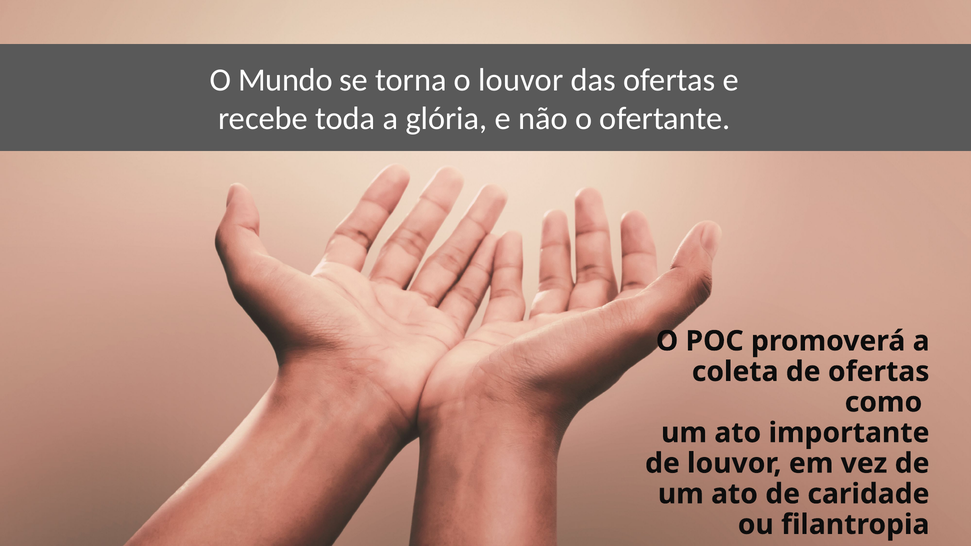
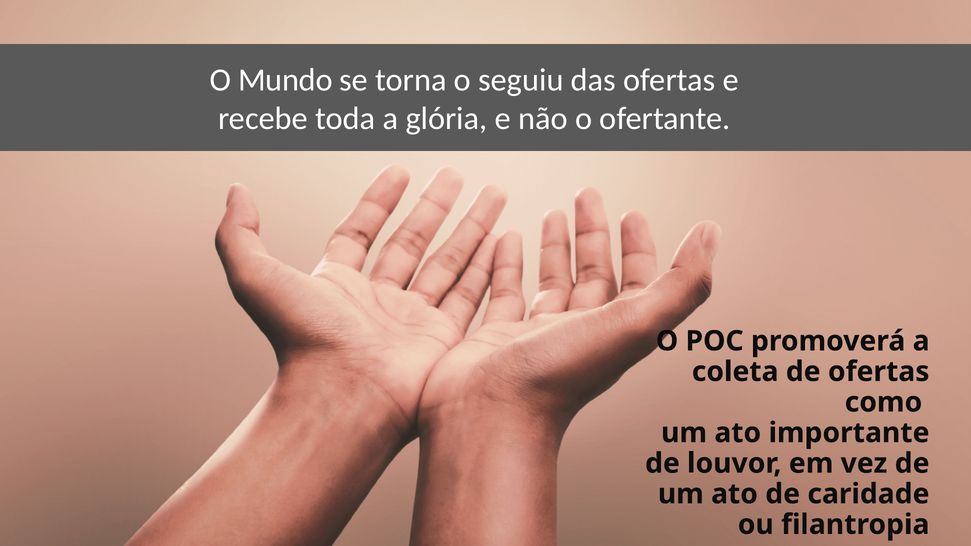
o louvor: louvor -> seguiu (521, 80)
